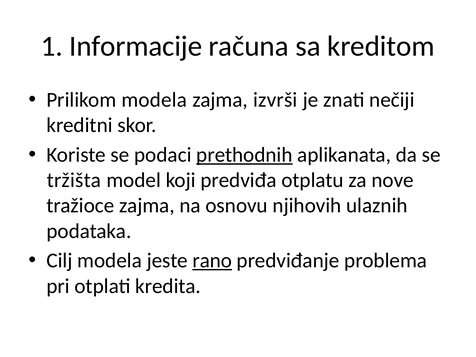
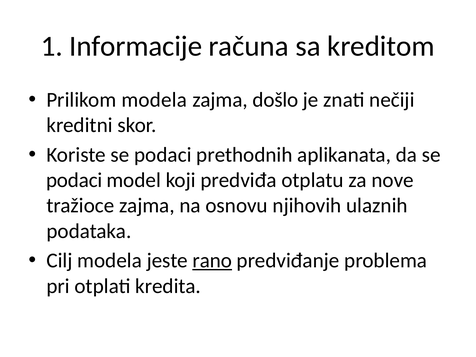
izvrši: izvrši -> došlo (275, 100)
prethodnih underline: present -> none (244, 155)
tržišta: tržišta -> podaci (74, 180)
